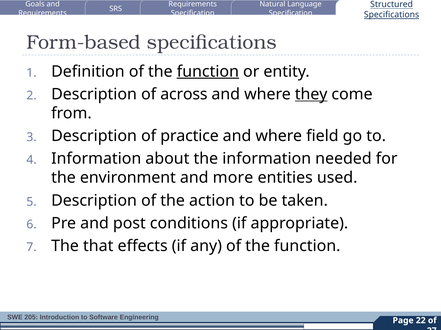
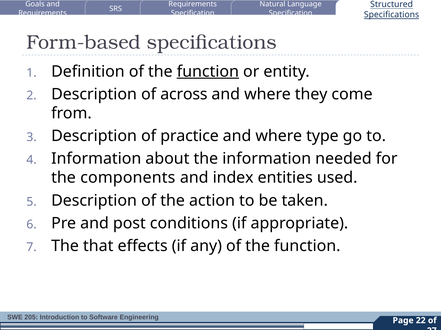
they underline: present -> none (311, 94)
field: field -> type (322, 136)
environment: environment -> components (128, 178)
more: more -> index (233, 178)
